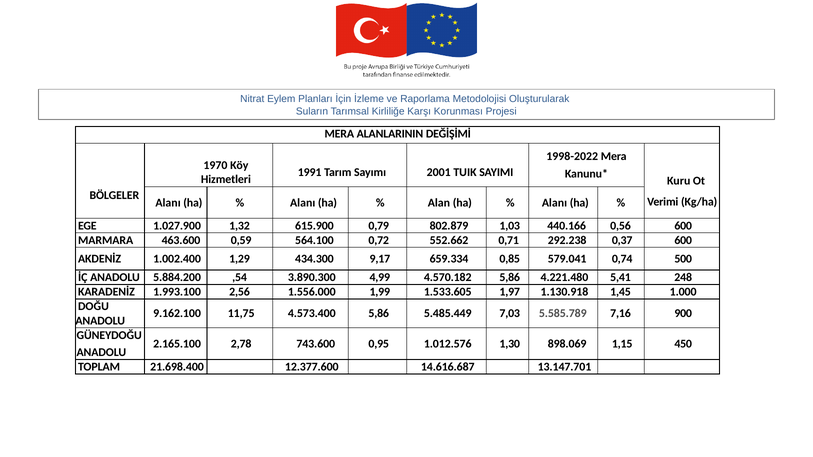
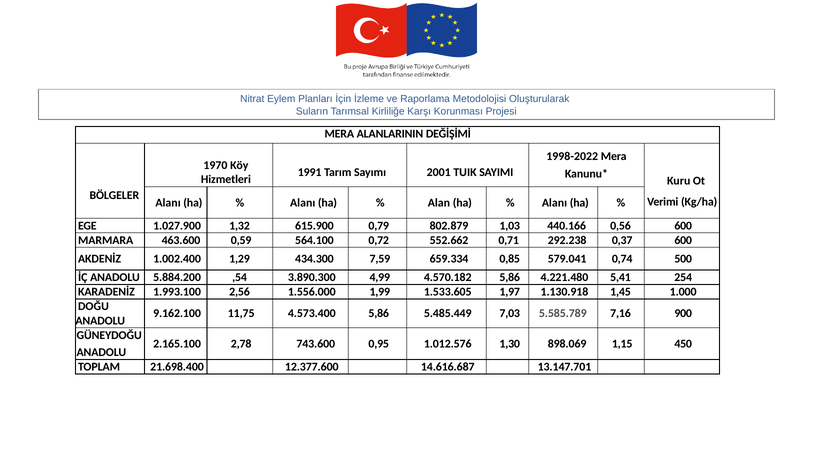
9,17: 9,17 -> 7,59 (380, 259)
248: 248 -> 254 (683, 278)
